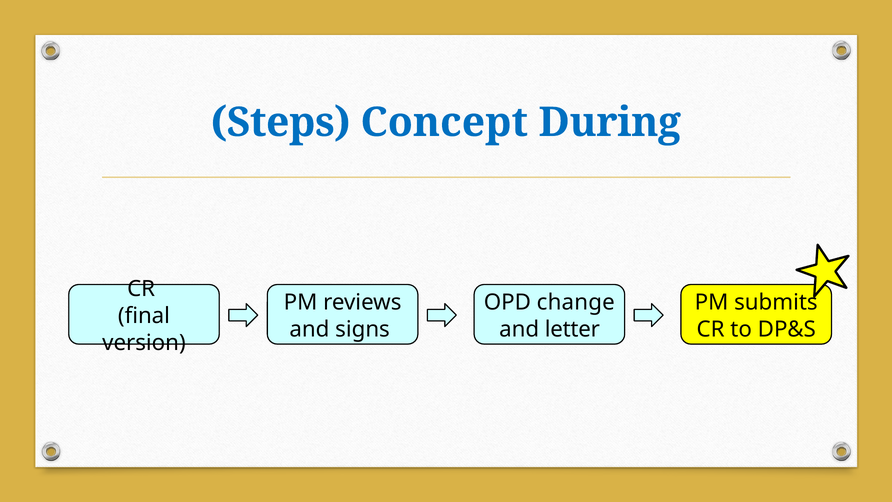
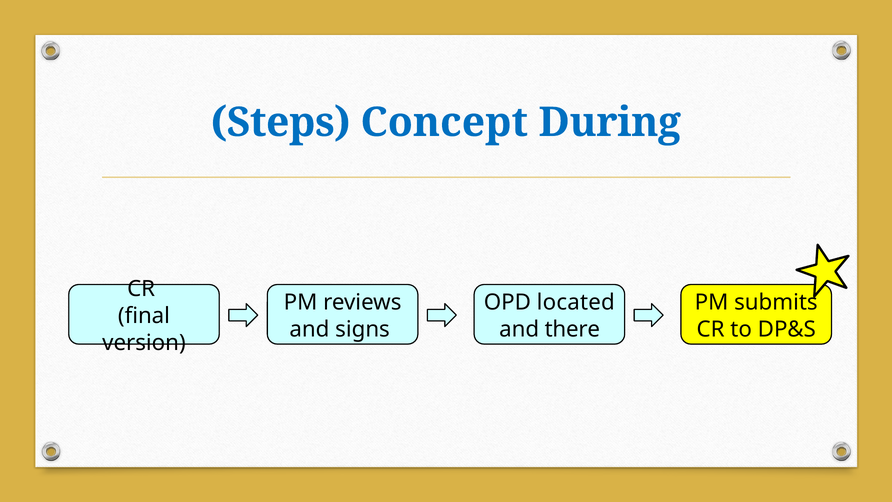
change: change -> located (576, 302)
letter: letter -> there (572, 329)
